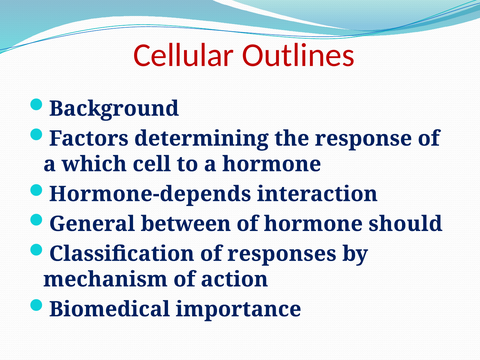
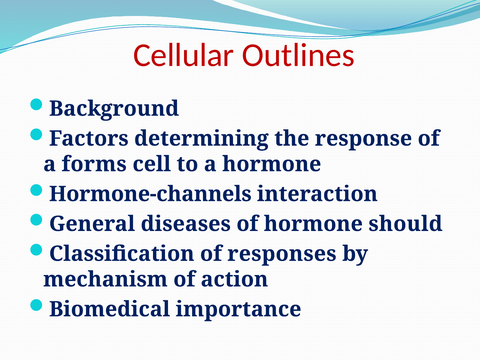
which: which -> forms (94, 164)
Hormone-depends: Hormone-depends -> Hormone-channels (150, 194)
between: between -> diseases (186, 224)
